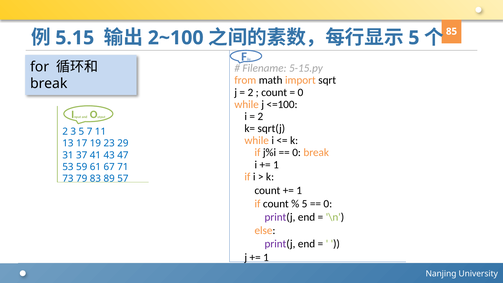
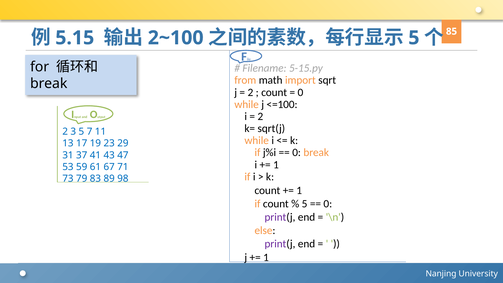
57: 57 -> 98 (123, 179)
